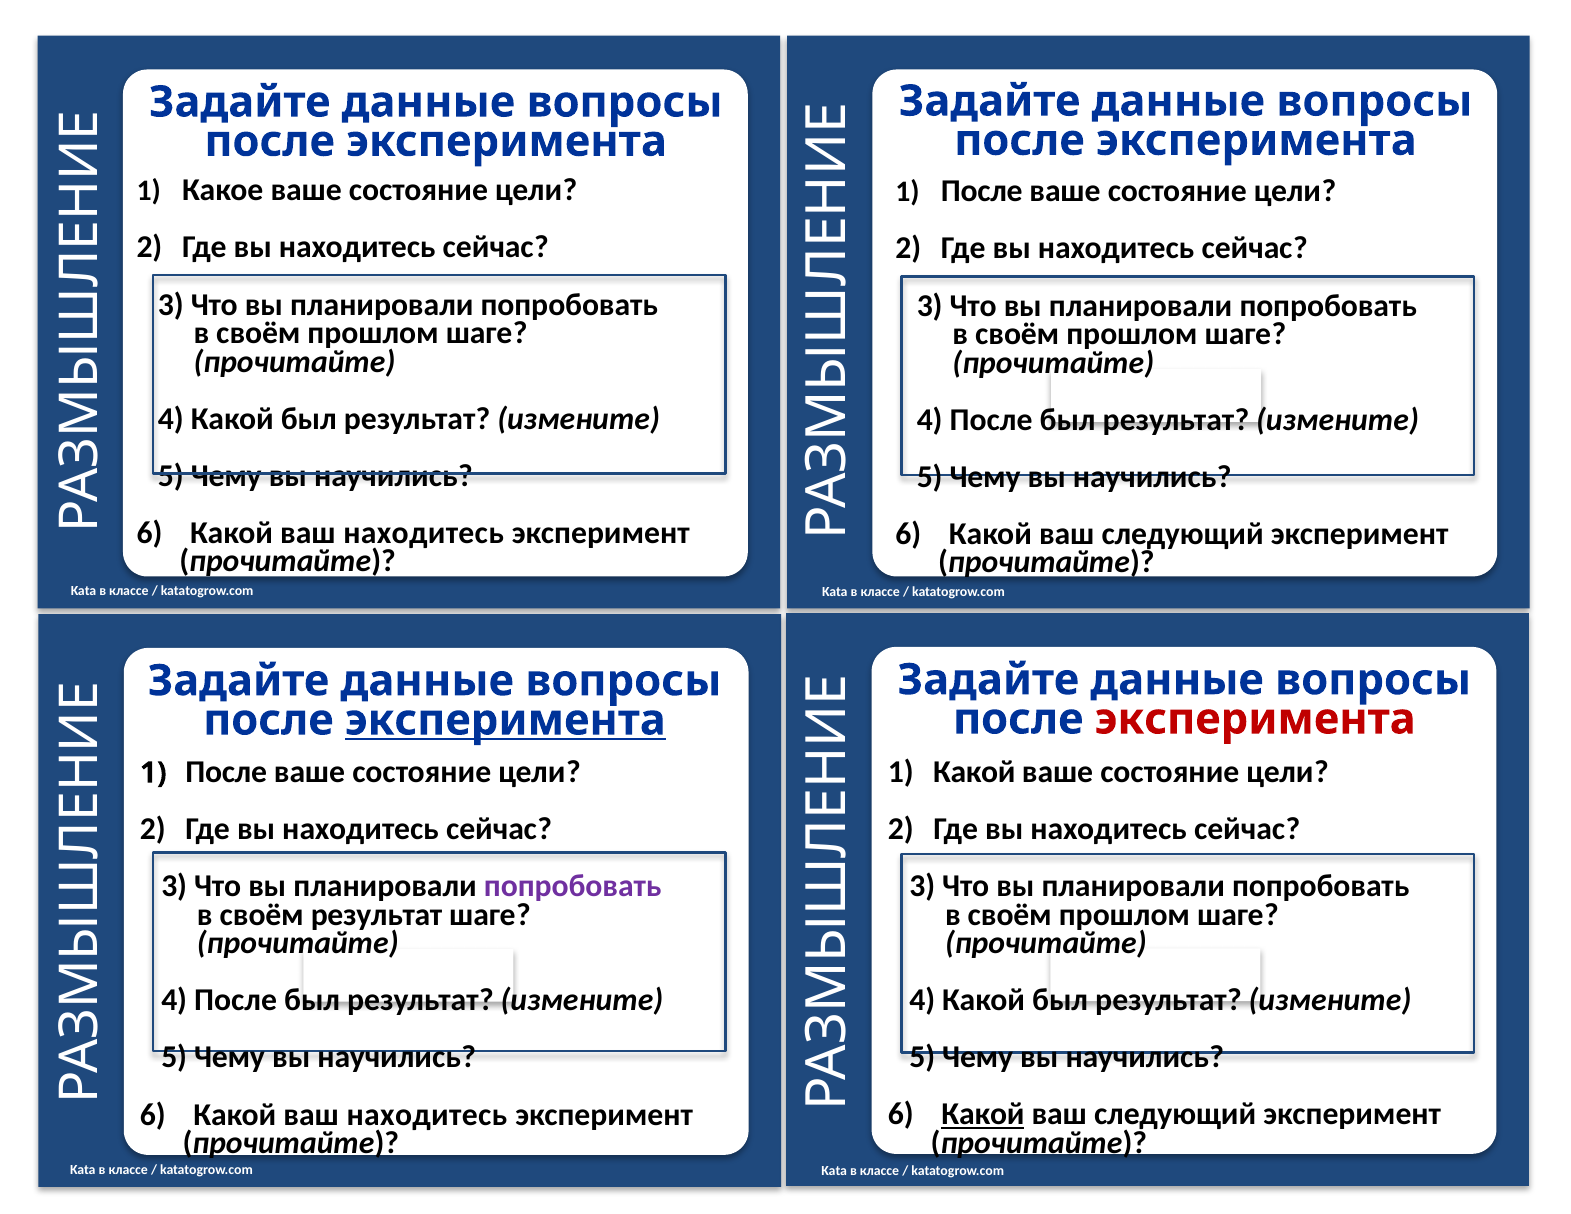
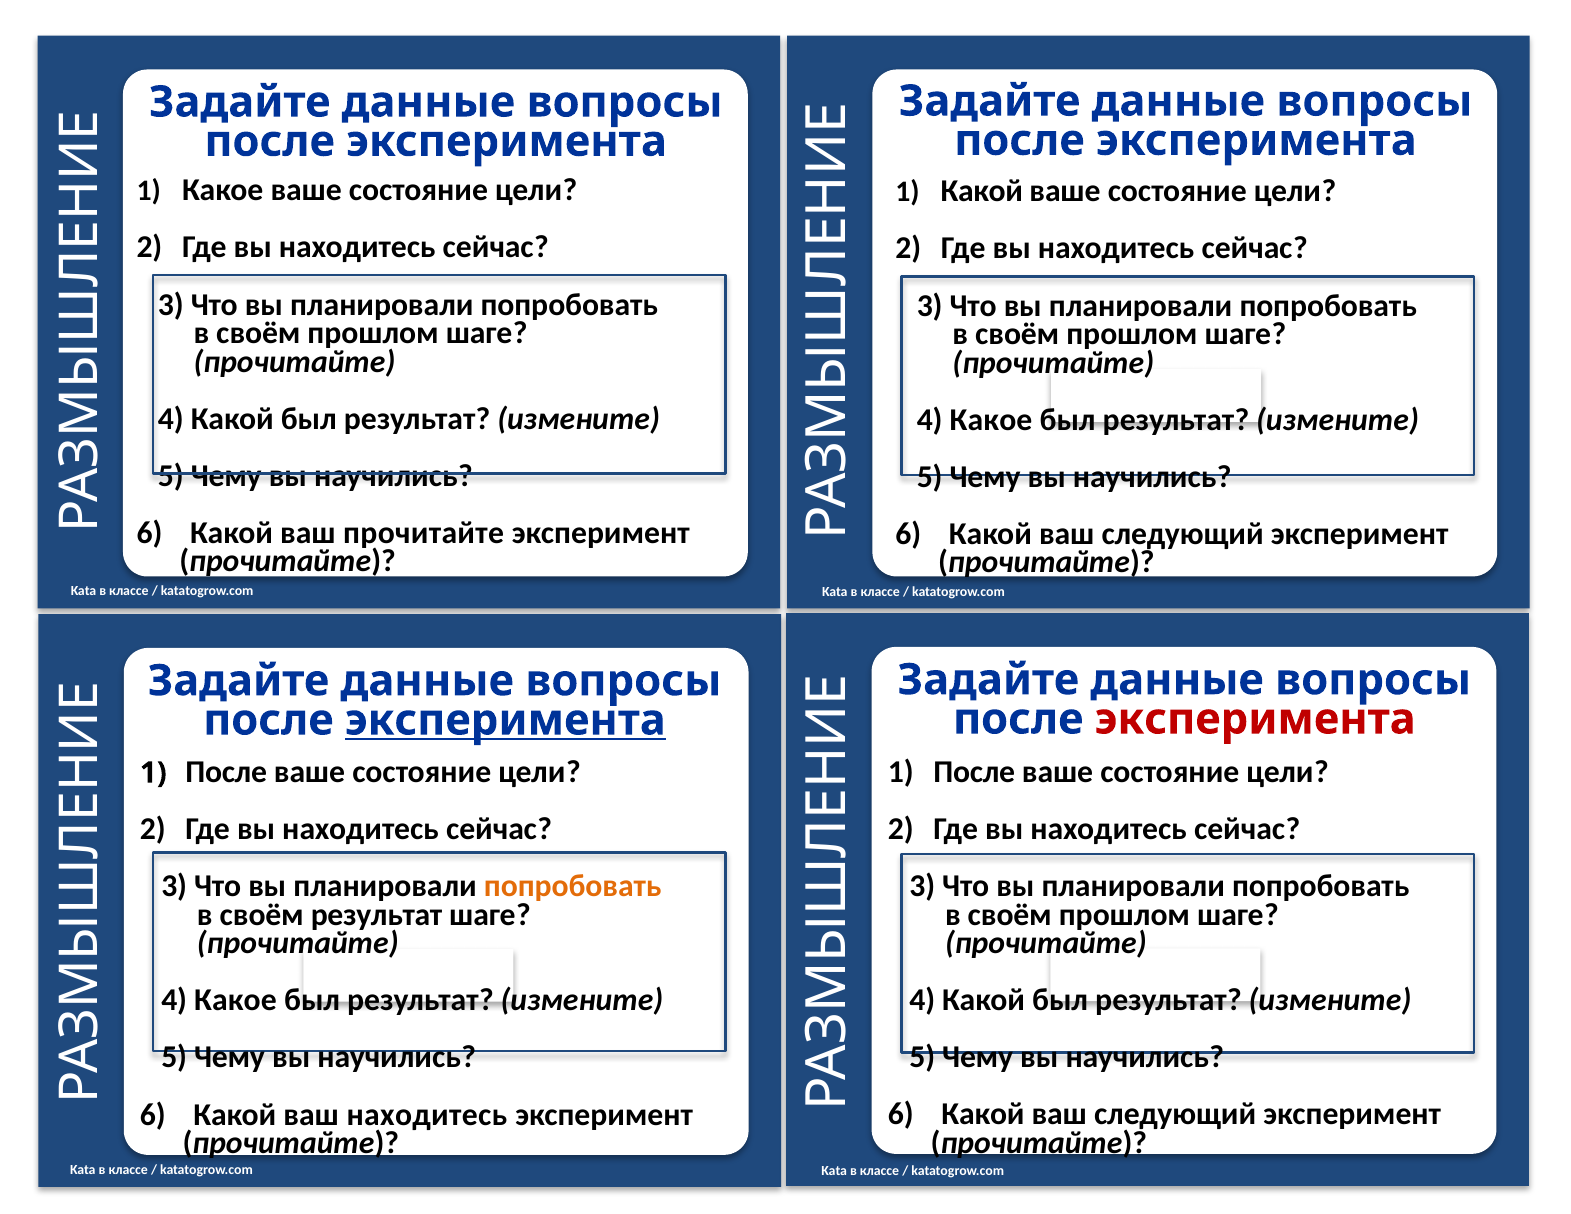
После: После -> Какой (982, 191)
После: После -> Какое (991, 420)
находитесь: находитесь -> прочитайте (424, 533)
Какой: Какой -> После (974, 772)
попробовать colour: purple -> orange (573, 886)
После: После -> Какое (235, 1000)
Какой underline: present -> none (983, 1114)
